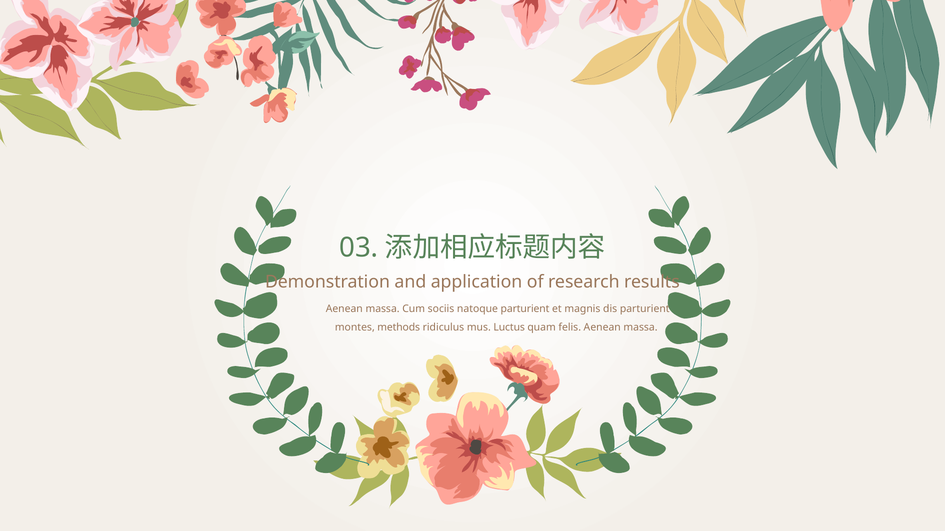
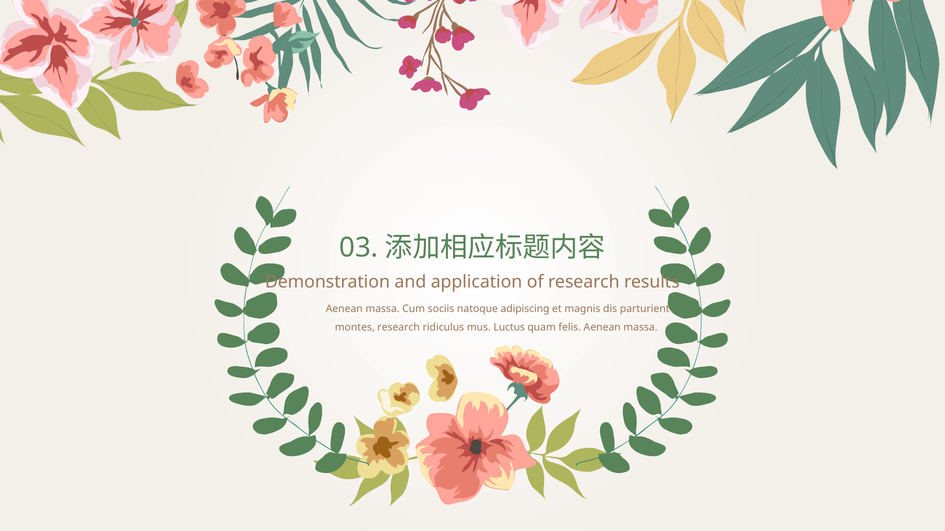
natoque parturient: parturient -> adipiscing (525, 309)
montes methods: methods -> research (399, 328)
